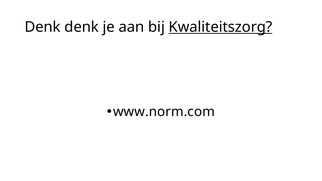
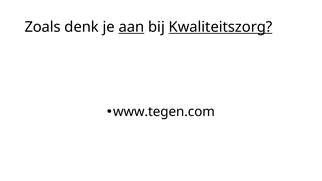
Denk: Denk -> Zoals (43, 27)
aan underline: none -> present (131, 27)
www.norm.com: www.norm.com -> www.tegen.com (164, 112)
